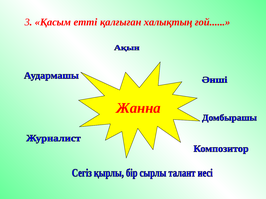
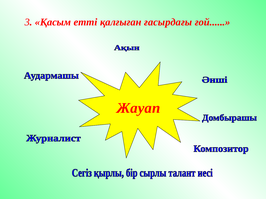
халықтың: халықтың -> ғасырдағы (168, 22)
Жанна: Жанна -> Жауап (138, 108)
